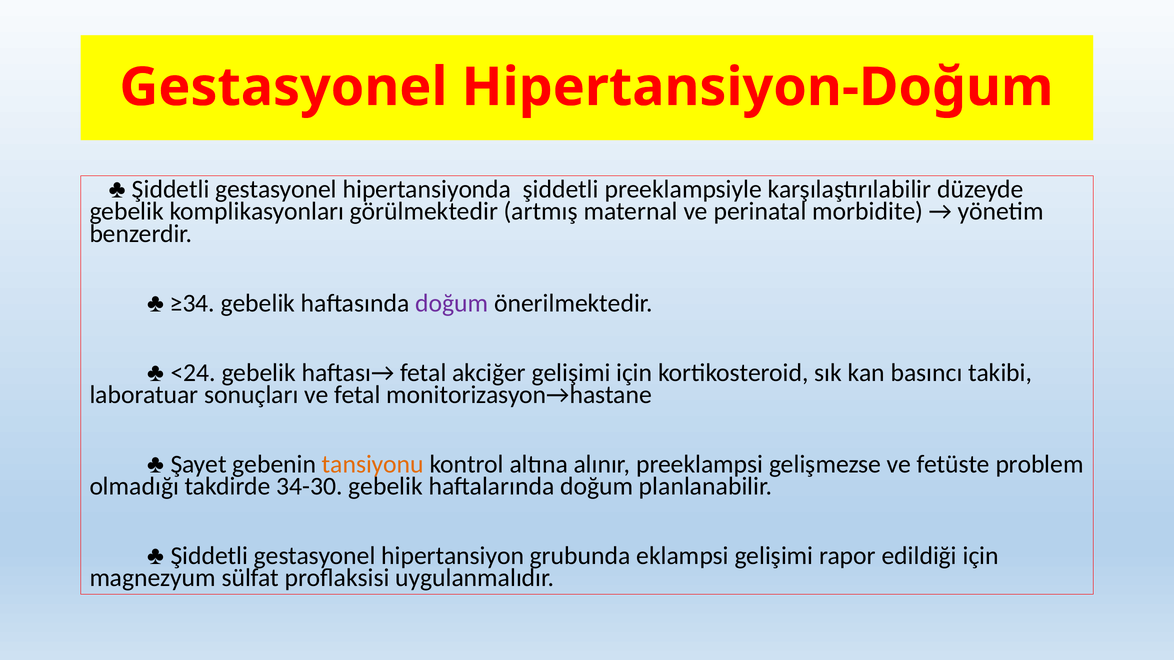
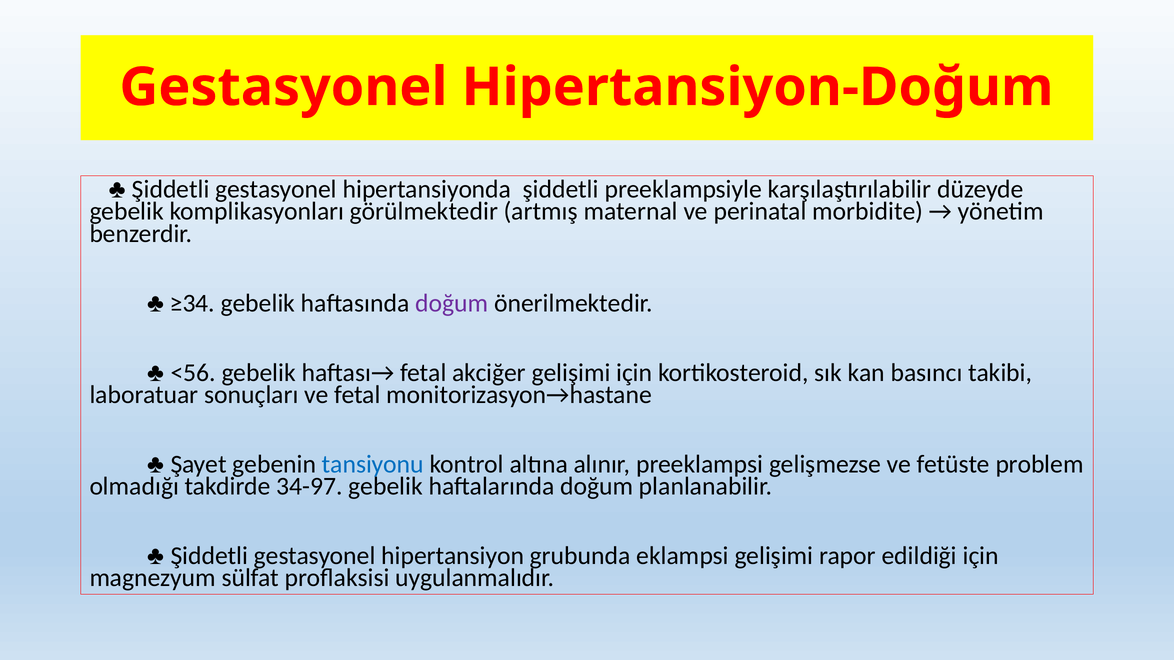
<24: <24 -> <56 (193, 373)
tansiyonu colour: orange -> blue (373, 464)
34-30: 34-30 -> 34-97 (310, 487)
